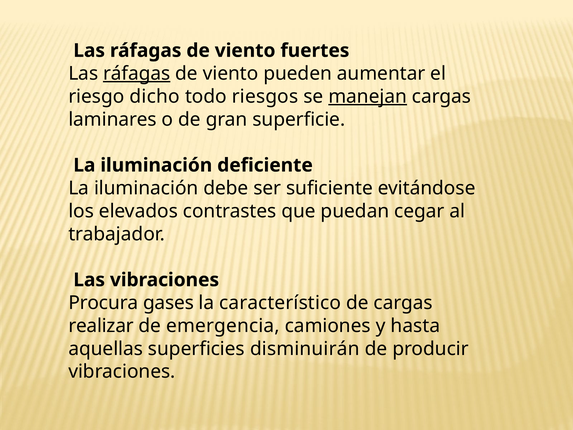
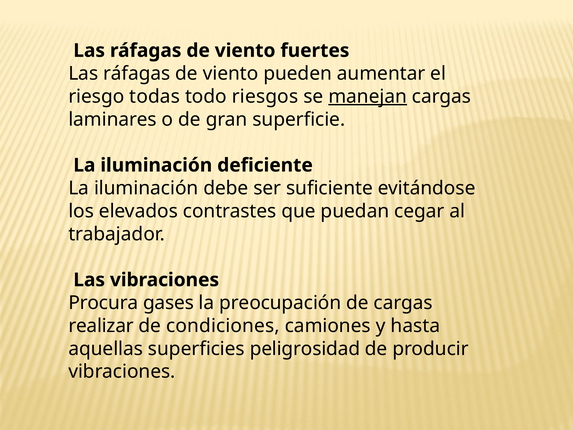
ráfagas underline: present -> none (137, 73)
dicho: dicho -> todas (155, 96)
característico: característico -> preocupación (280, 303)
emergencia: emergencia -> condiciones (223, 326)
disminuirán: disminuirán -> peligrosidad (305, 349)
